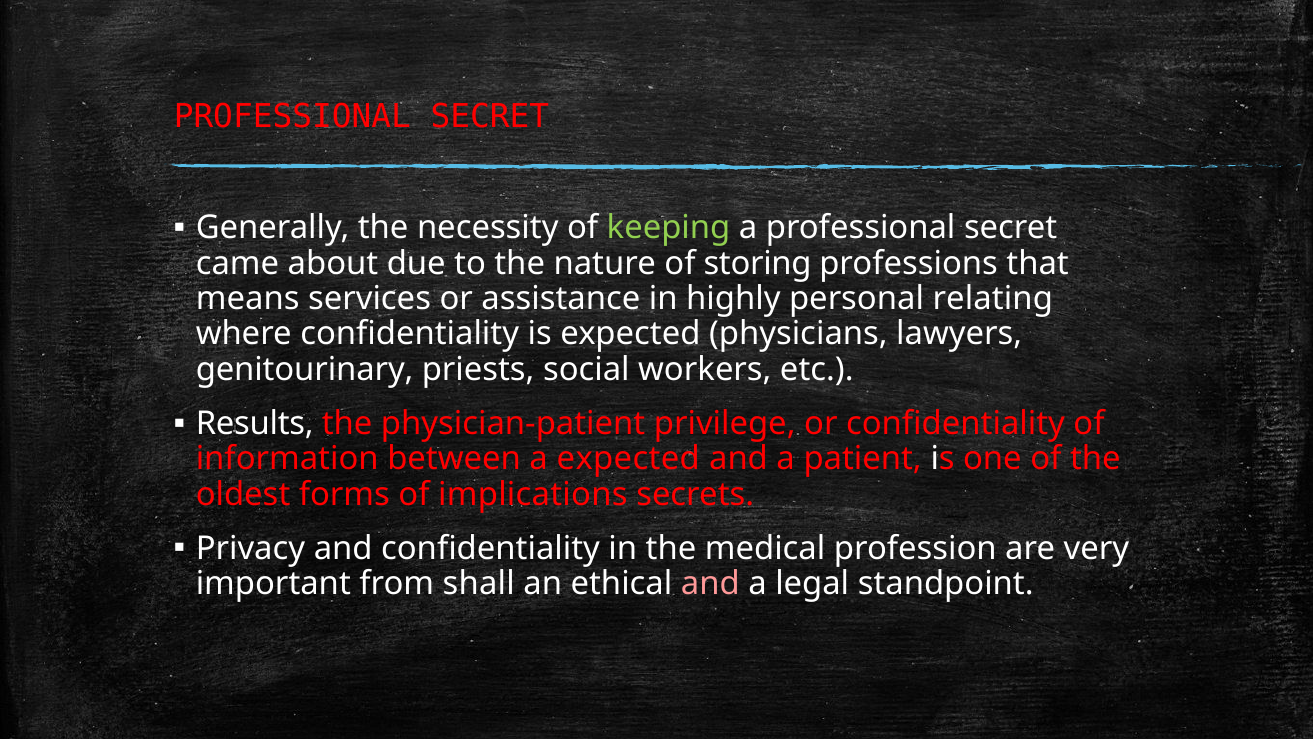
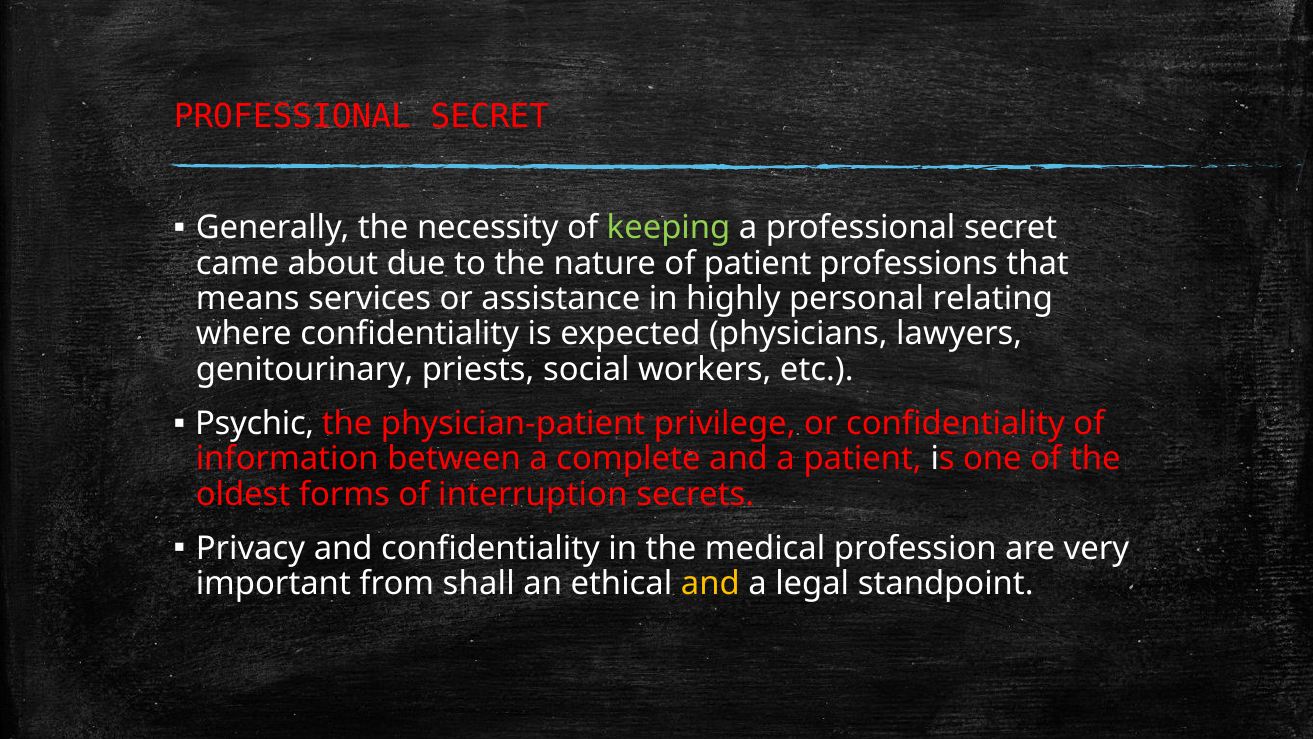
of storing: storing -> patient (758, 263)
Results: Results -> Psychic (255, 423)
a expected: expected -> complete (628, 459)
implications: implications -> interruption (533, 494)
and colour: pink -> yellow (710, 583)
